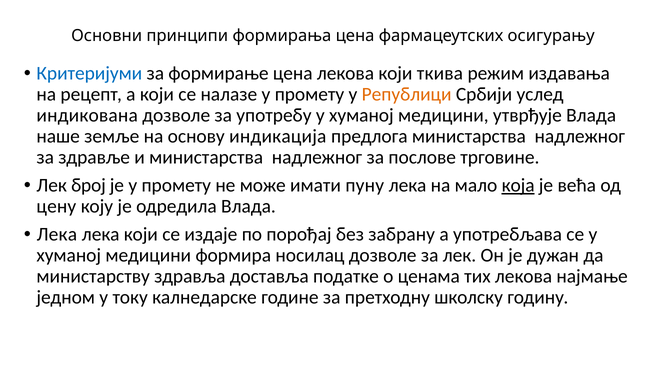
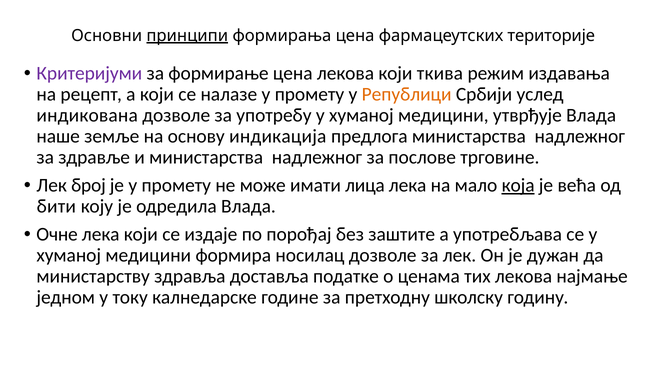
принципи underline: none -> present (187, 36)
осигурању: осигурању -> територије (551, 36)
Критеријуми colour: blue -> purple (89, 73)
пуну: пуну -> лица (365, 185)
цену: цену -> бити (56, 206)
Лека: Лека -> Очне (57, 234)
забрану: забрану -> заштите (402, 234)
